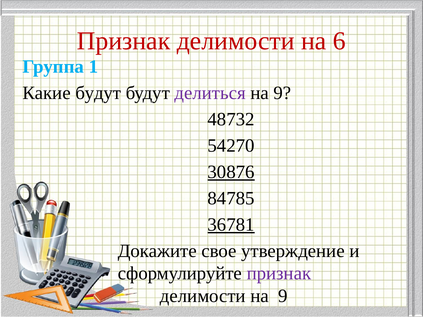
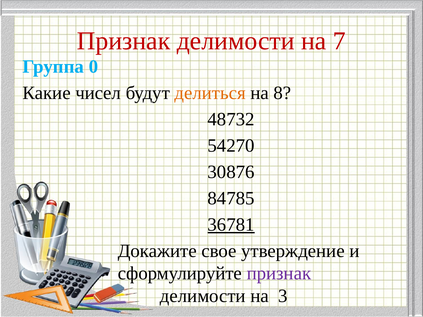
6: 6 -> 7 (339, 41)
1: 1 -> 0 (93, 67)
Какие будут: будут -> чисел (98, 93)
делиться colour: purple -> orange (210, 93)
9: 9 -> 8 (282, 93)
30876 underline: present -> none (231, 172)
делимости на 9: 9 -> 3 (283, 296)
